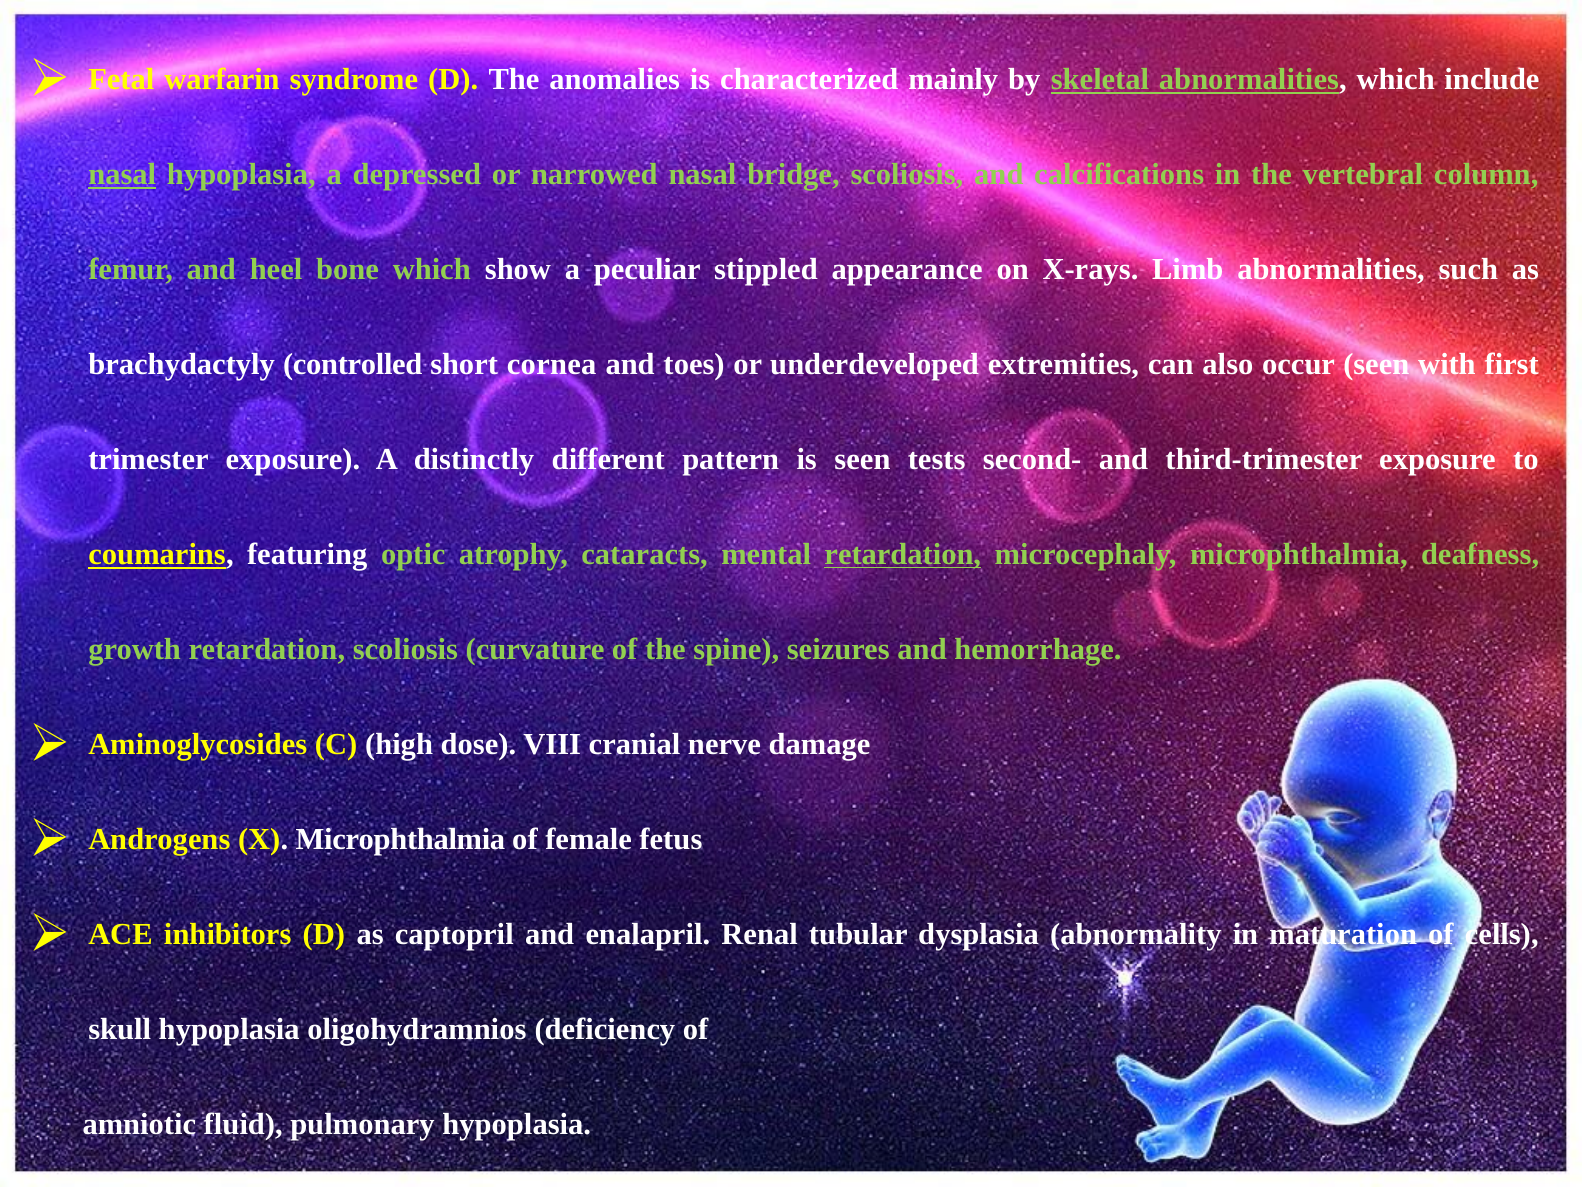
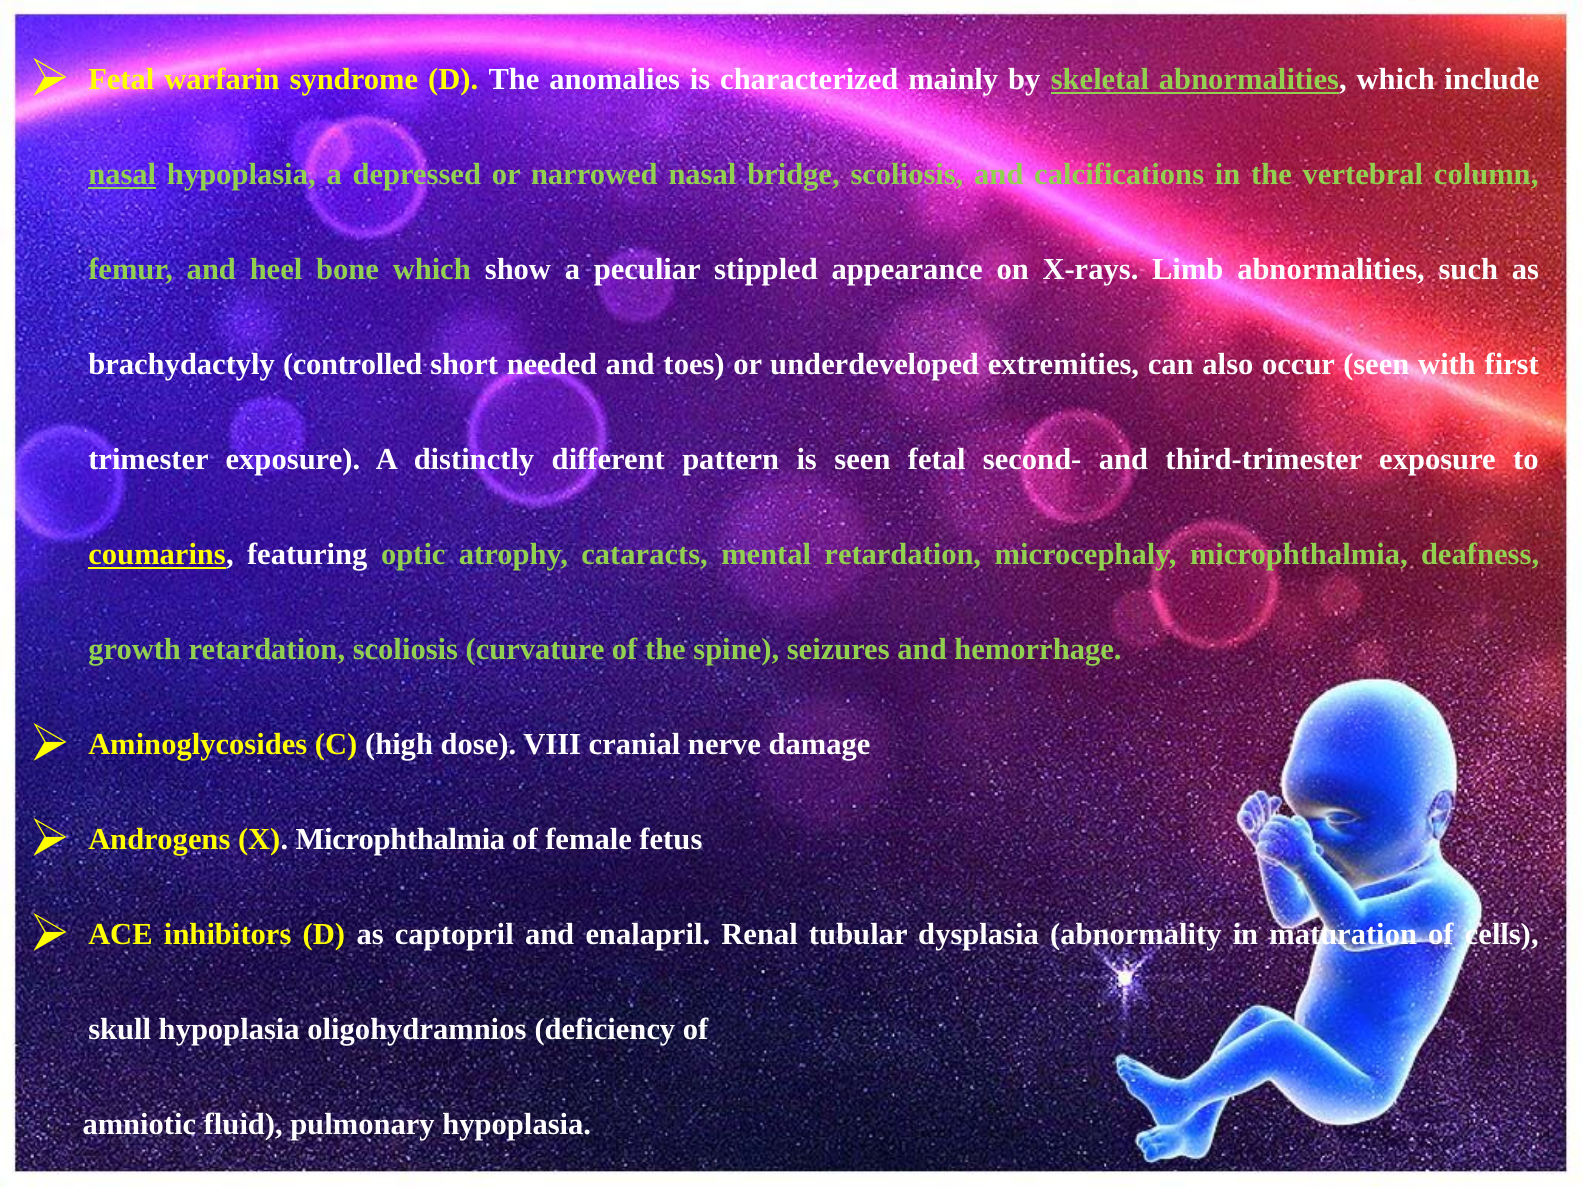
short cornea: cornea -> needed (552, 364)
seen tests: tests -> fetal (937, 459)
retardation underline: present -> none (903, 554)
